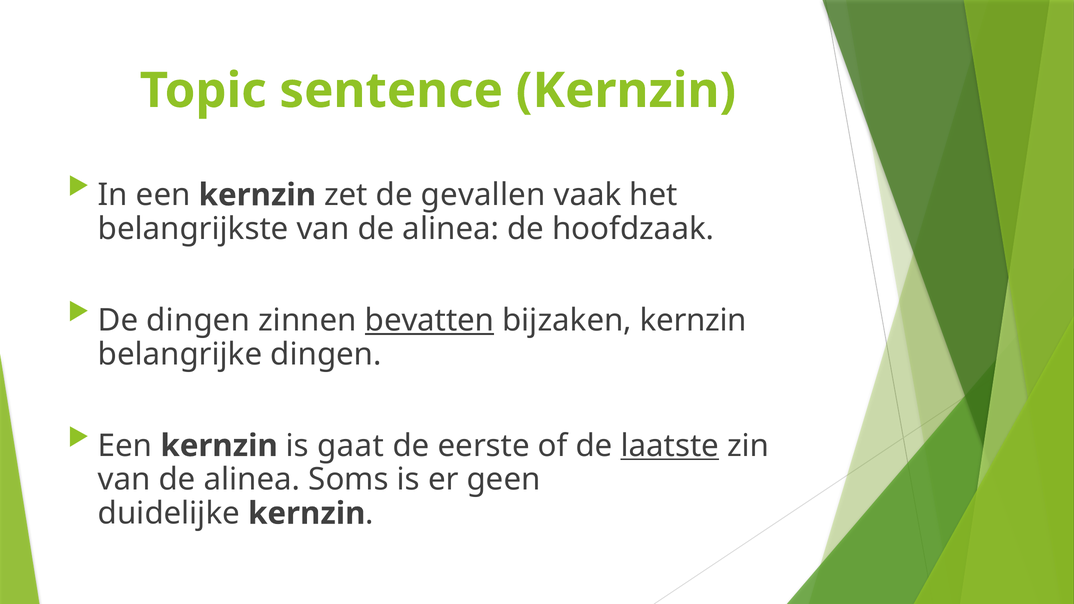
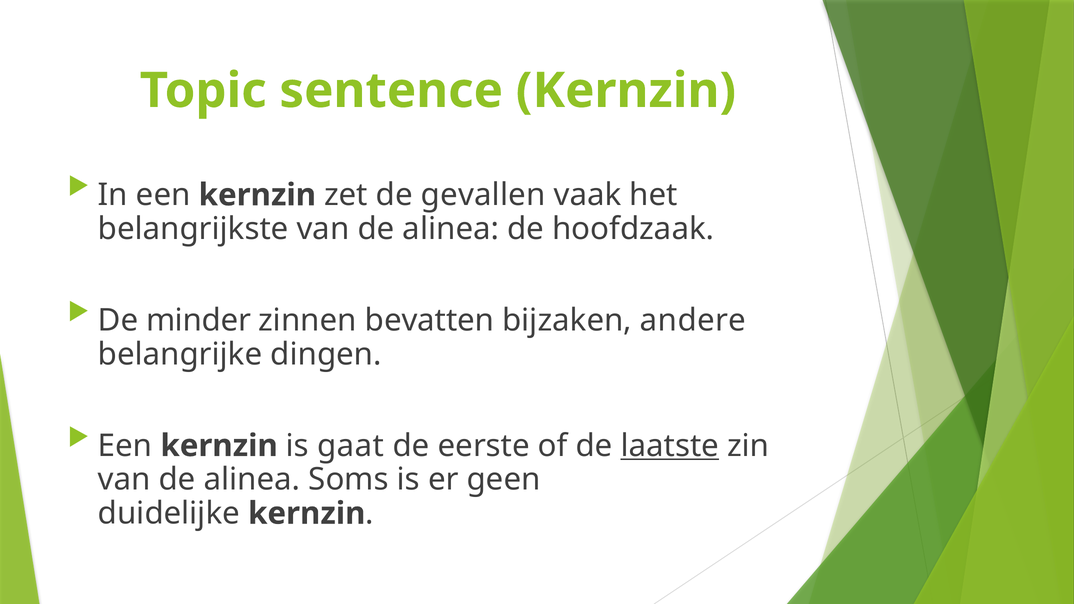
De dingen: dingen -> minder (199, 320)
bevatten underline: present -> none (430, 320)
bijzaken kernzin: kernzin -> andere (693, 320)
